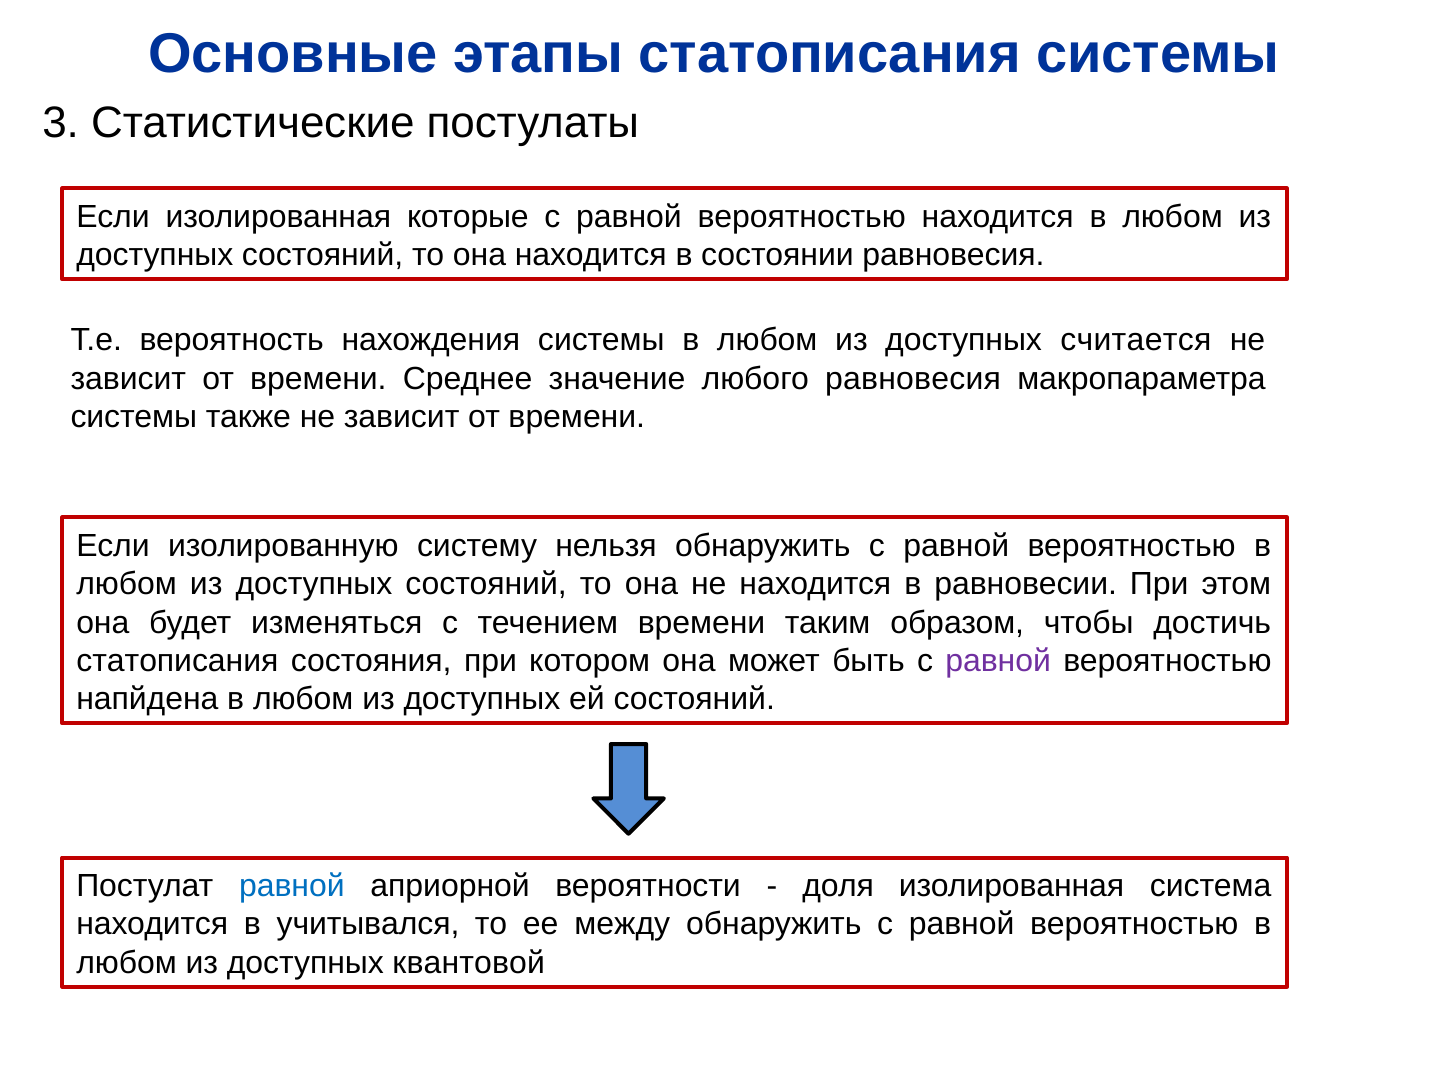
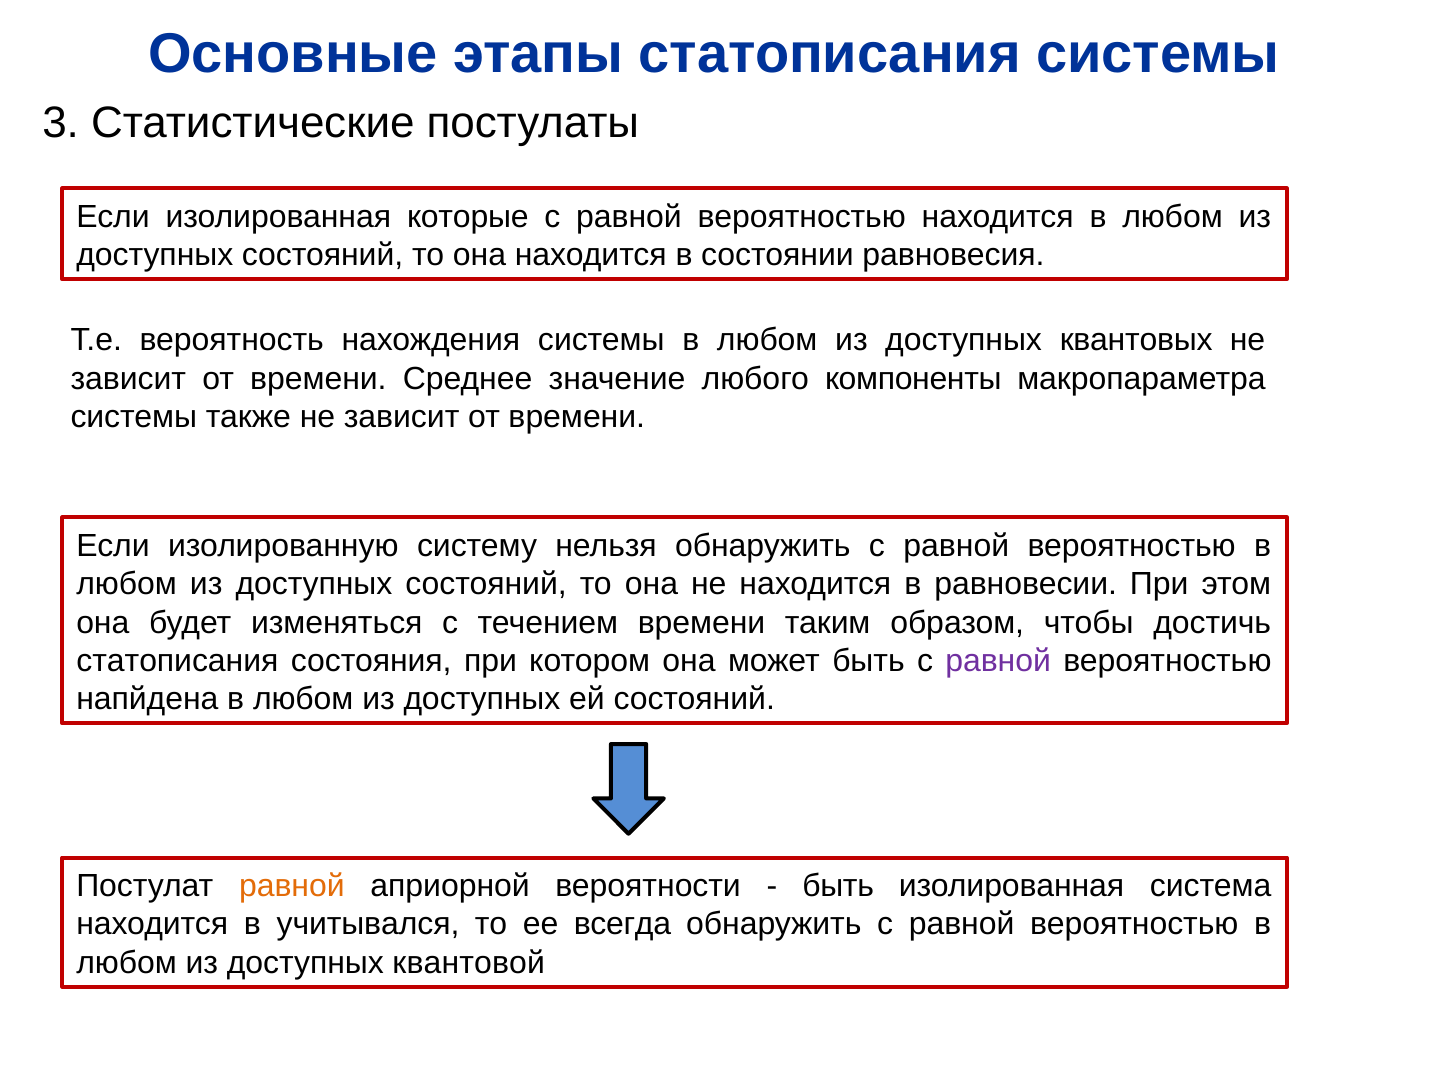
считается: считается -> квантовых (1136, 340)
любого равновесия: равновесия -> компоненты (913, 379)
равной colour: blue -> orange (292, 886)
доля: доля -> быть (838, 886)
между: между -> всегда (622, 924)
